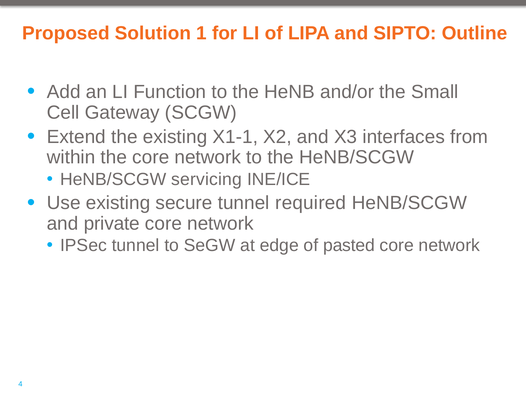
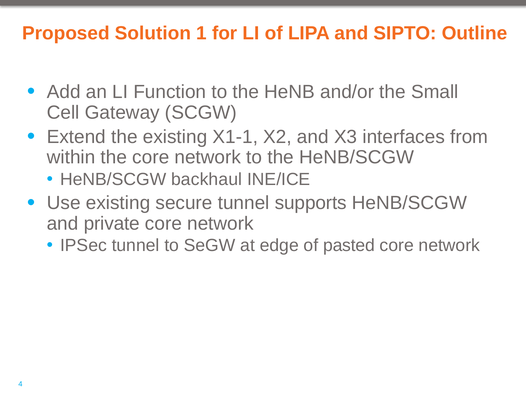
servicing: servicing -> backhaul (207, 179)
required: required -> supports (311, 203)
